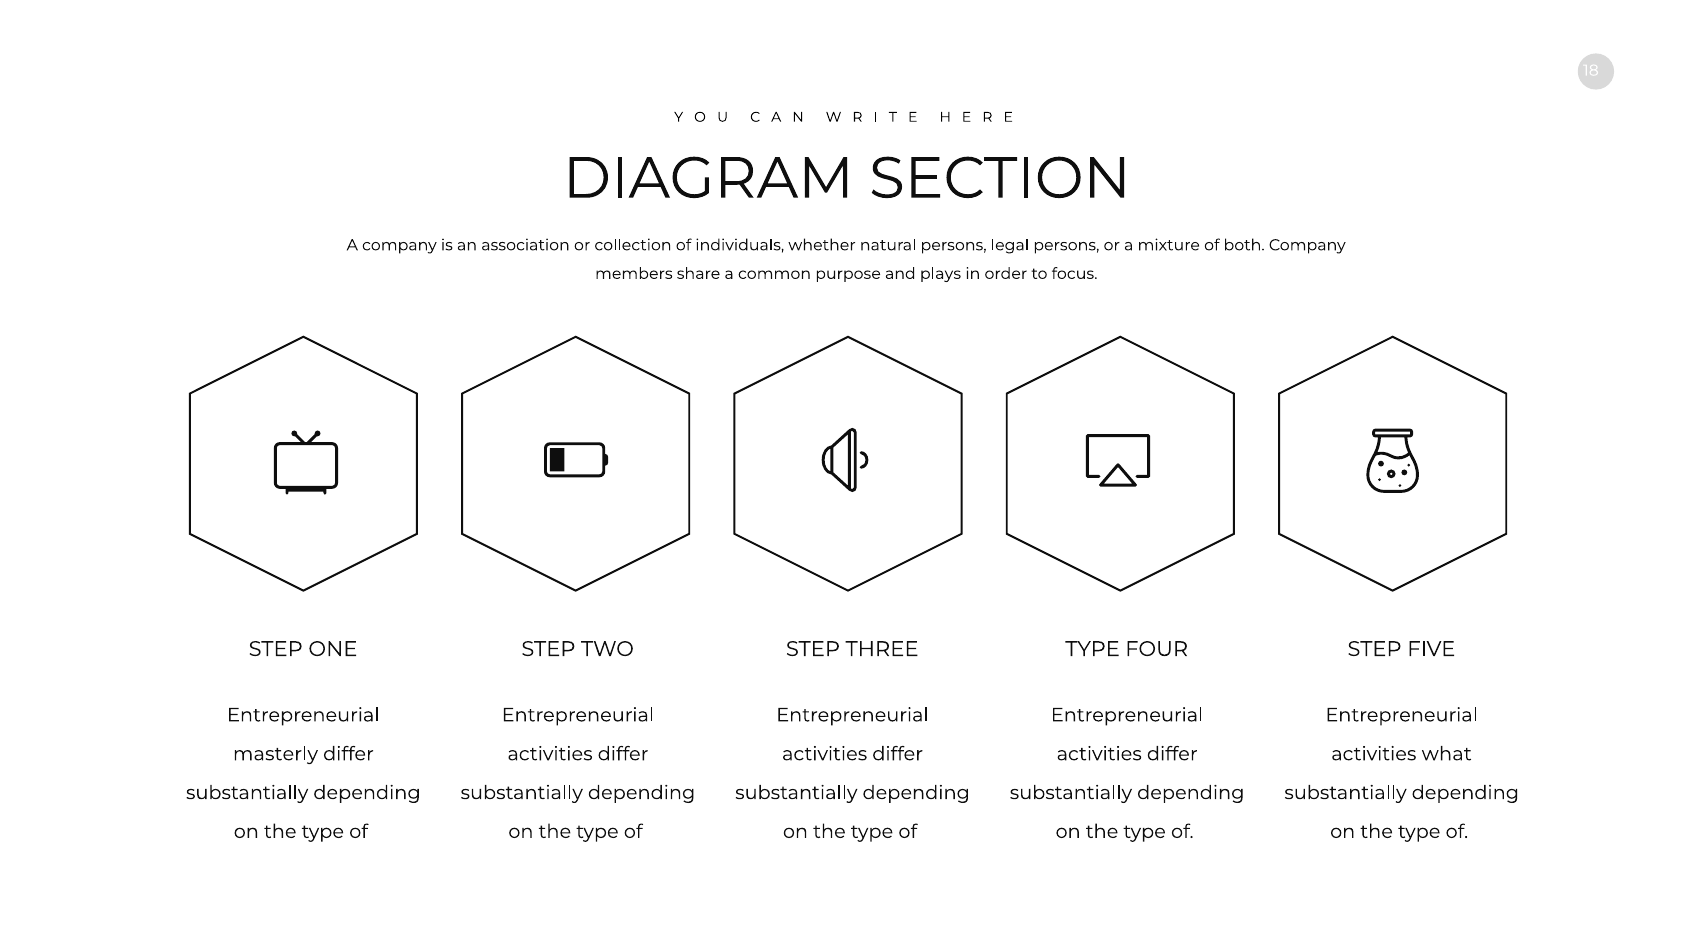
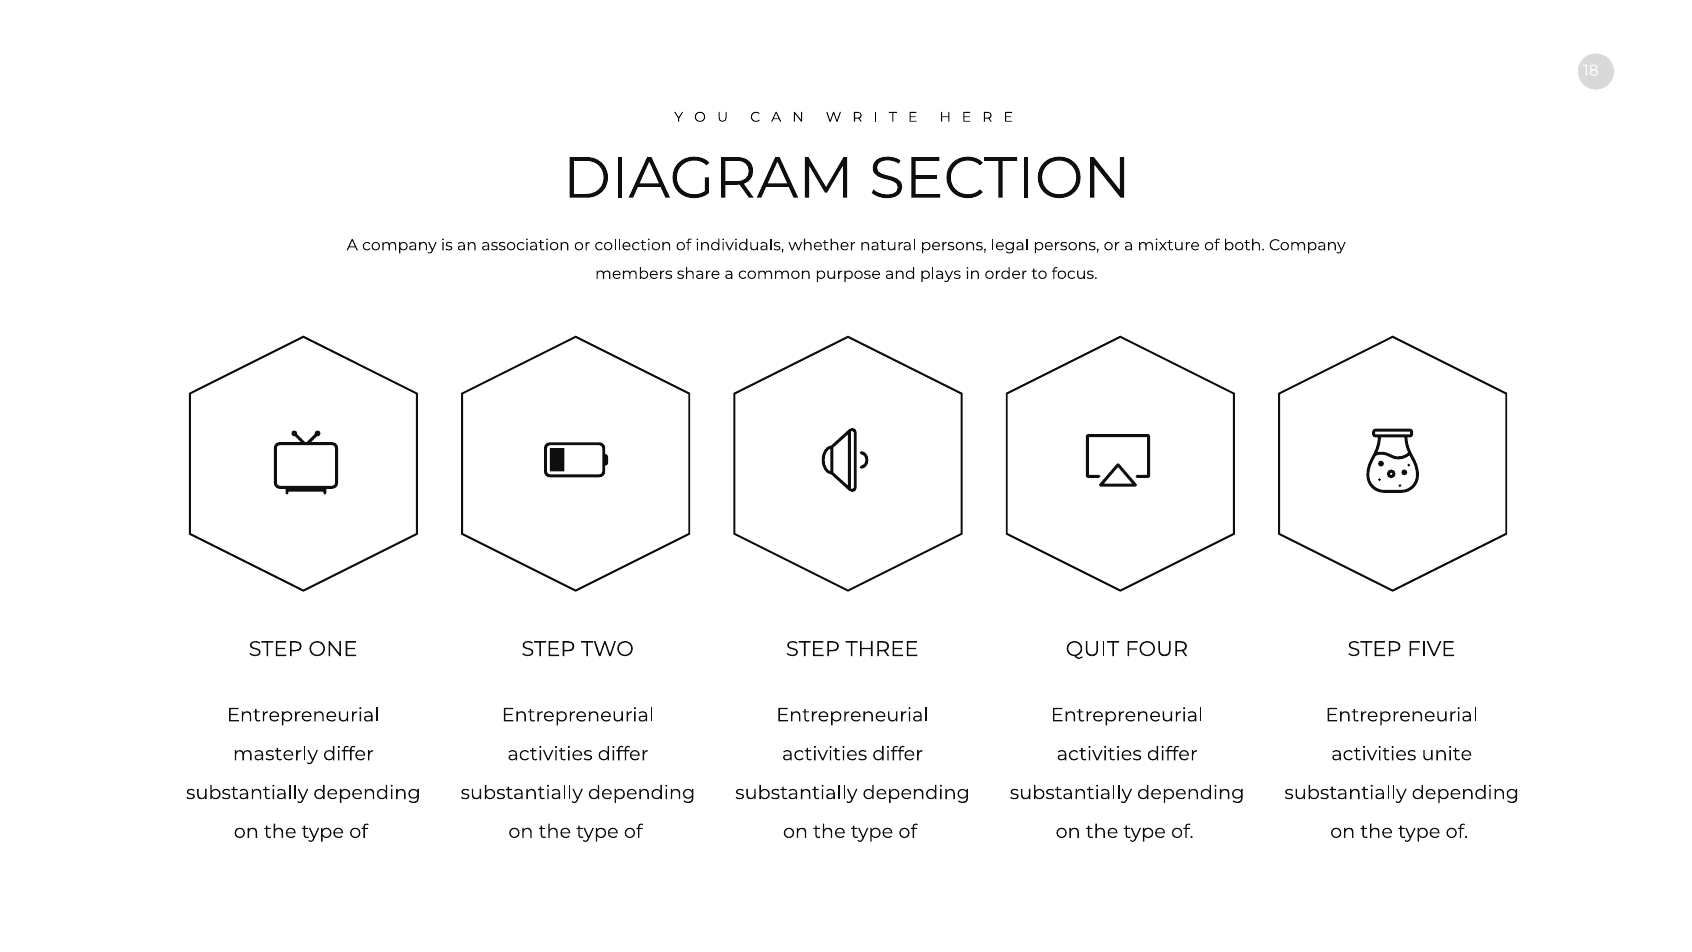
TYPE: TYPE -> QUIT (1092, 649)
what: what -> unite (1447, 754)
